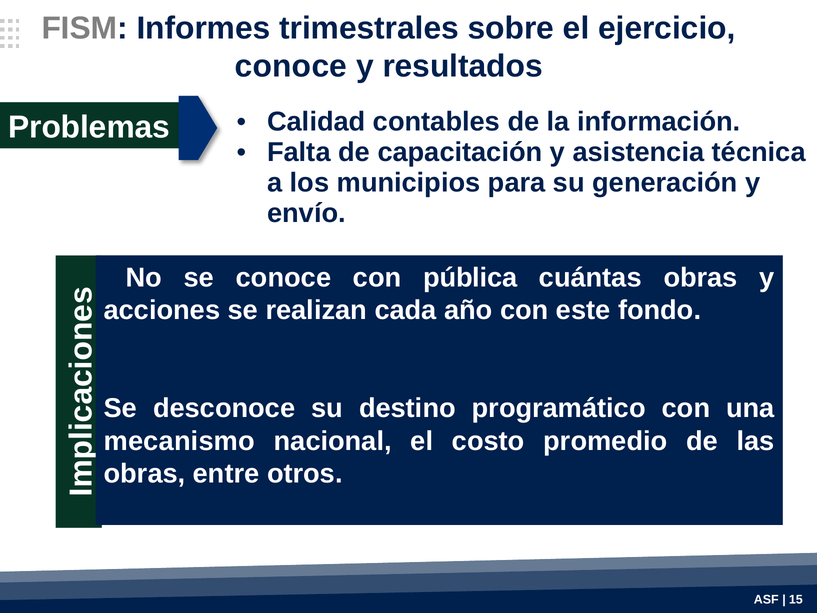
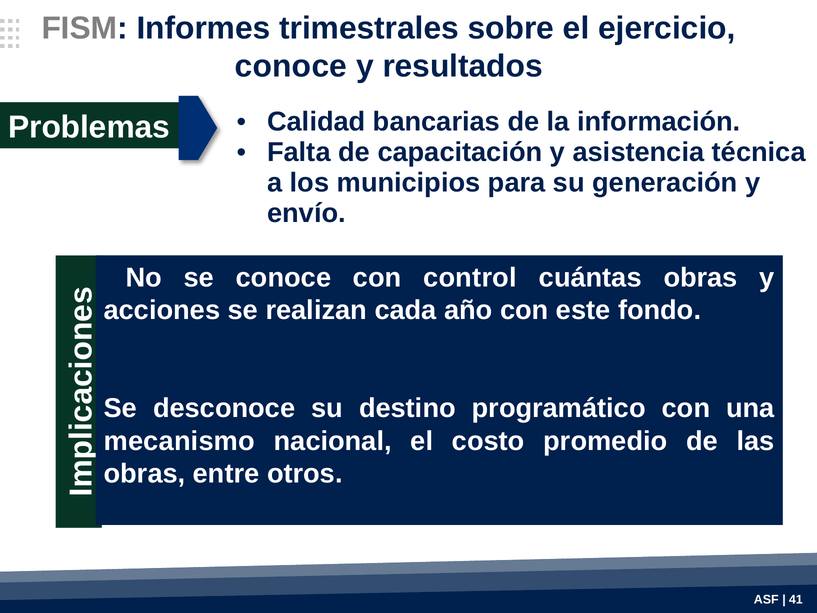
contables: contables -> bancarias (437, 122)
pública: pública -> control (470, 278)
15: 15 -> 41 (796, 600)
